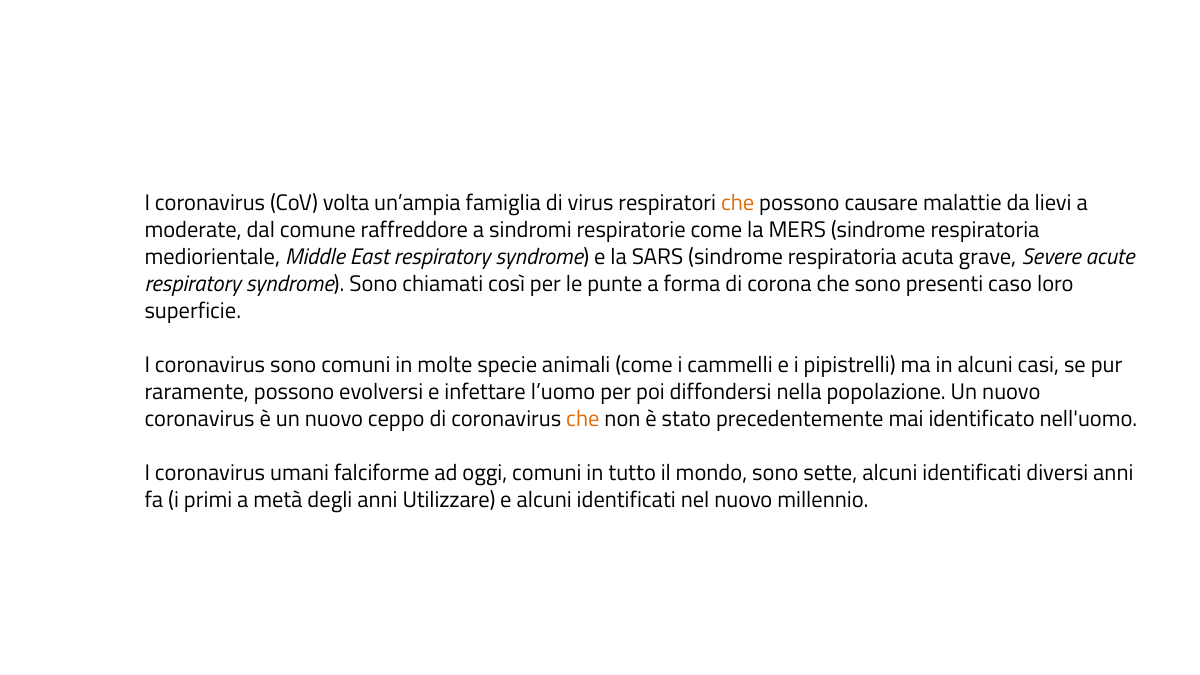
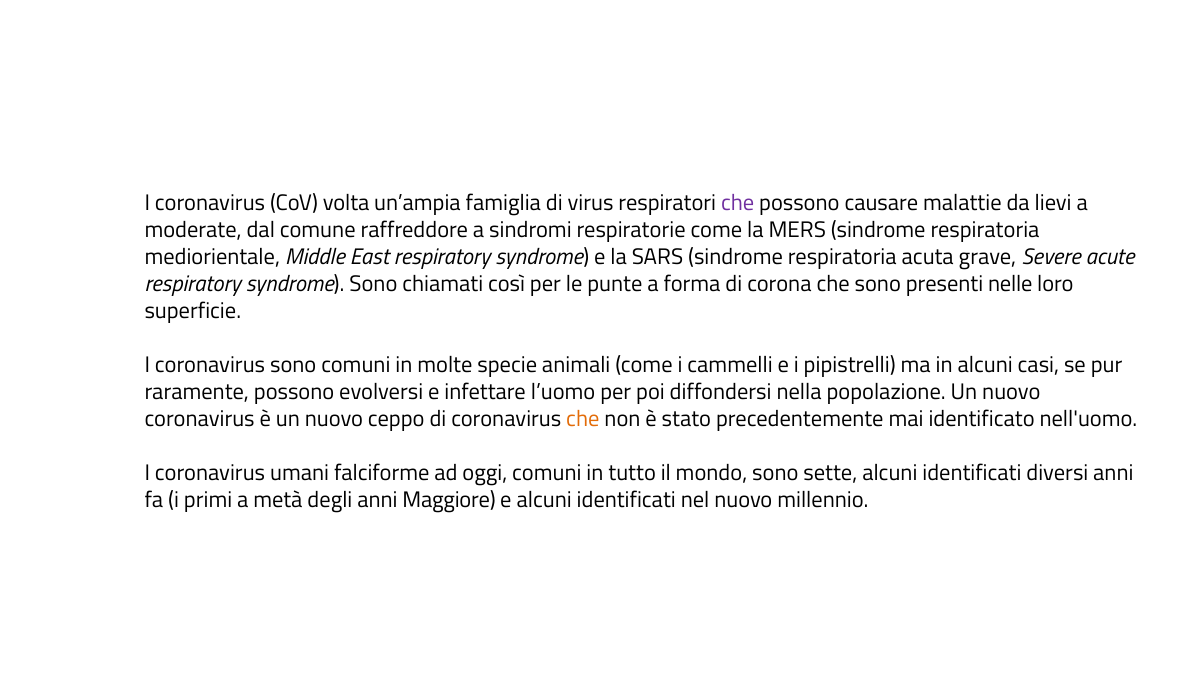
che colour: orange -> purple (738, 203)
caso: caso -> nelle (1010, 284)
Utilizzare: Utilizzare -> Maggiore (449, 500)
